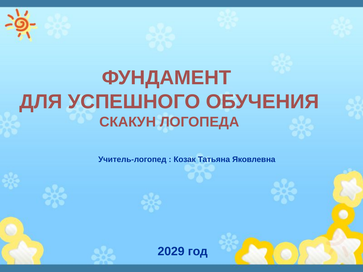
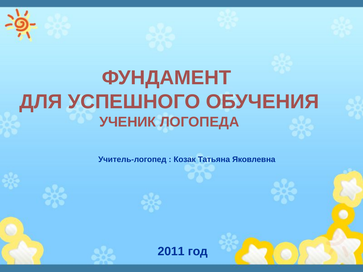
СКАКУН: СКАКУН -> УЧЕНИК (128, 122)
2029: 2029 -> 2011 (171, 252)
